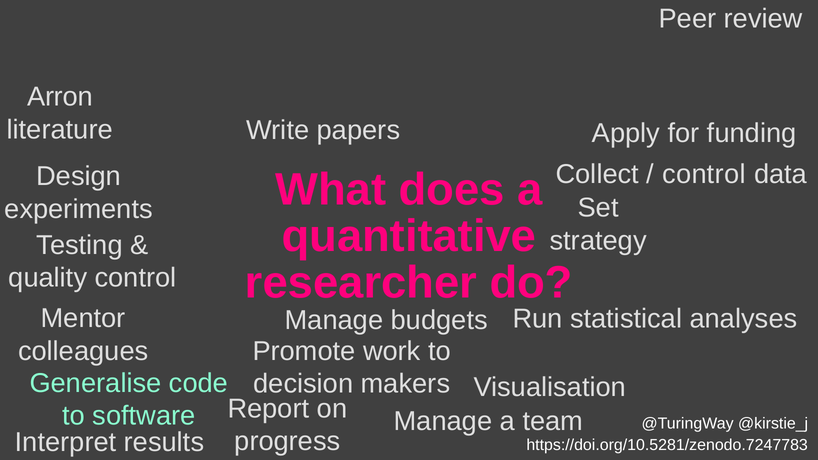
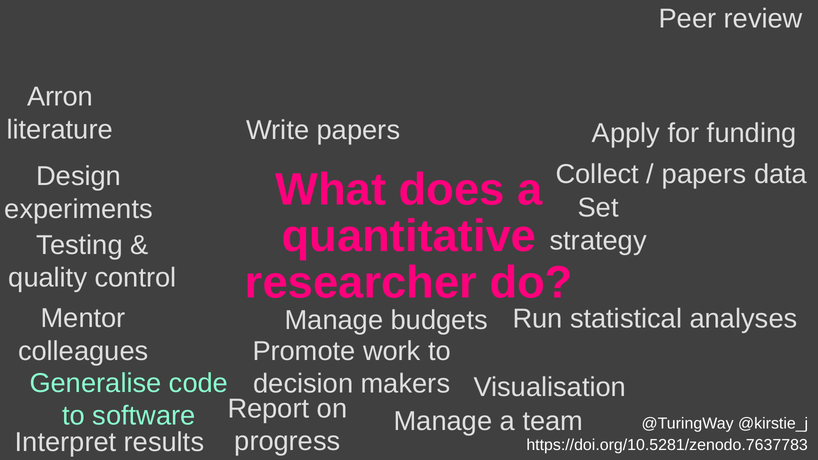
control: control -> papers (704, 174)
https://doi.org/10.5281/zenodo.7247783: https://doi.org/10.5281/zenodo.7247783 -> https://doi.org/10.5281/zenodo.7637783 (667, 445)
